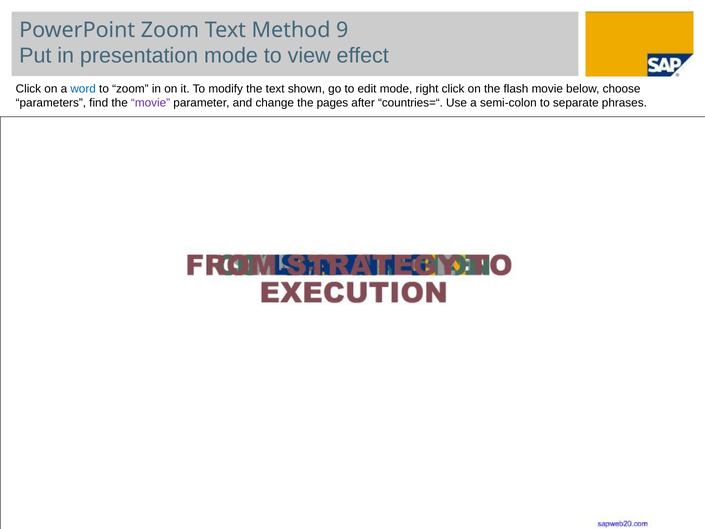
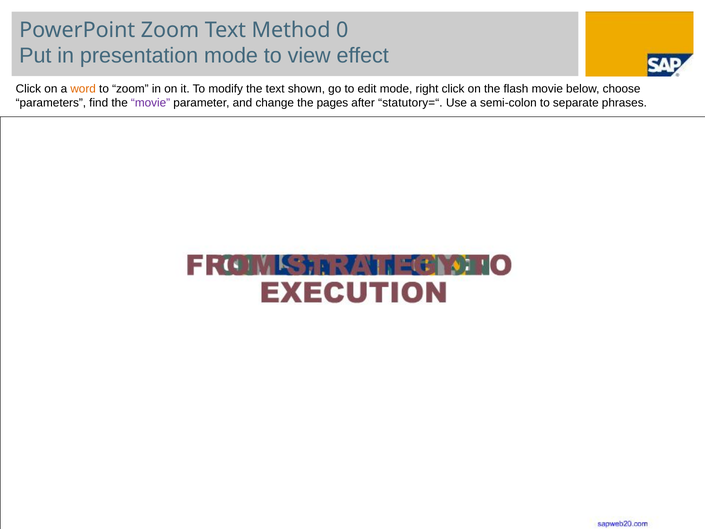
9: 9 -> 0 (342, 30)
word colour: blue -> orange (83, 89)
countries=“: countries=“ -> statutory=“ (410, 103)
